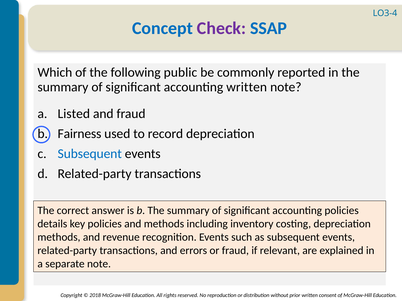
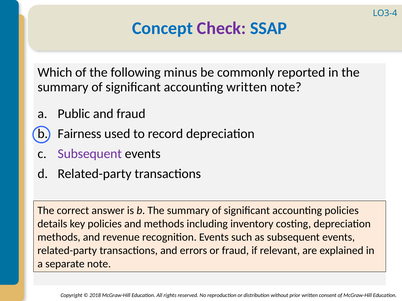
public: public -> minus (180, 73)
Listed: Listed -> Public (74, 114)
Subsequent colour: blue -> purple (90, 154)
